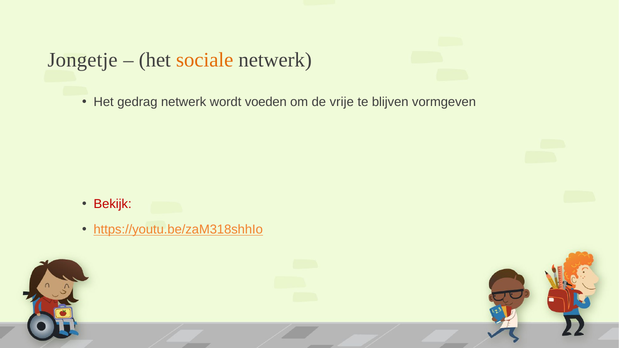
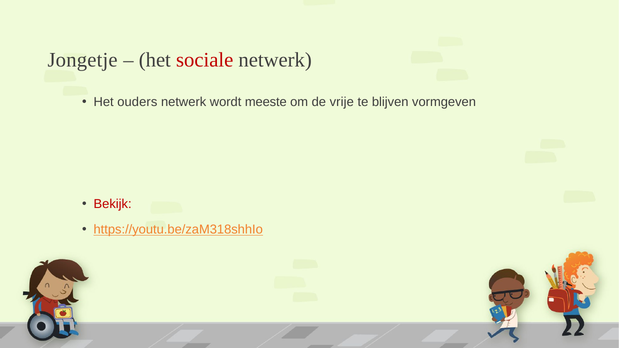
sociale colour: orange -> red (205, 60)
gedrag: gedrag -> ouders (137, 102)
voeden: voeden -> meeste (266, 102)
